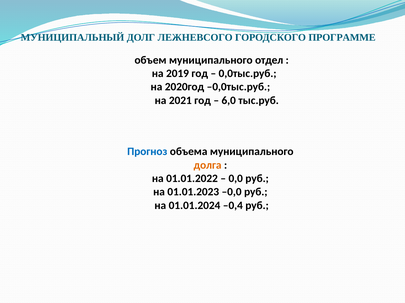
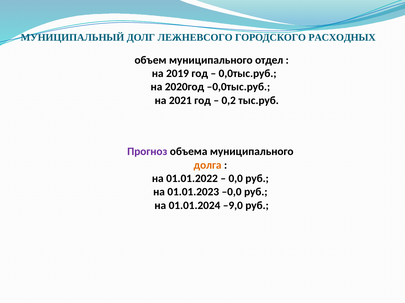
ПРОГРАММЕ: ПРОГРАММЕ -> РАСХОДНЫХ (342, 38)
6,0: 6,0 -> 0,2 (229, 101)
Прогноз colour: blue -> purple (147, 152)
–0,4: –0,4 -> –9,0 (233, 206)
